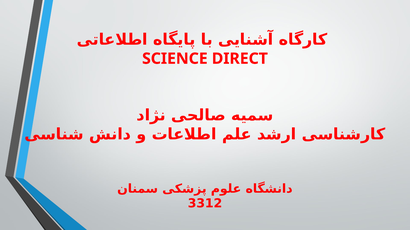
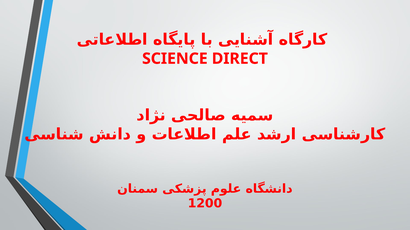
3312: 3312 -> 1200 (205, 204)
